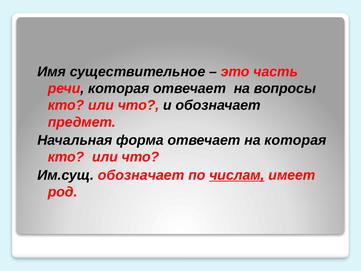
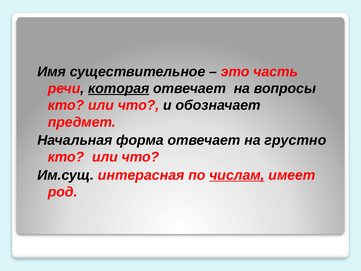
которая underline: none -> present (119, 88)
на которая: которая -> грустно (295, 140)
Им.сущ обозначает: обозначает -> интерасная (141, 175)
